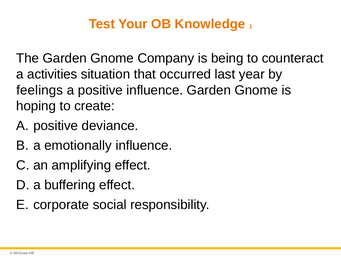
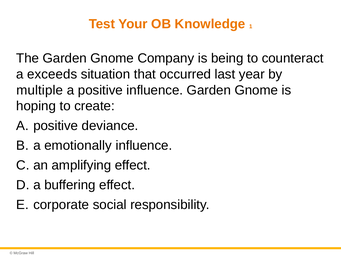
activities: activities -> exceeds (52, 74)
feelings: feelings -> multiple (40, 90)
